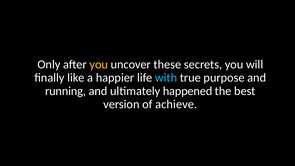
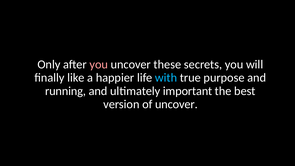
you colour: yellow -> pink (99, 64)
happened: happened -> important (188, 91)
of achieve: achieve -> uncover (176, 104)
